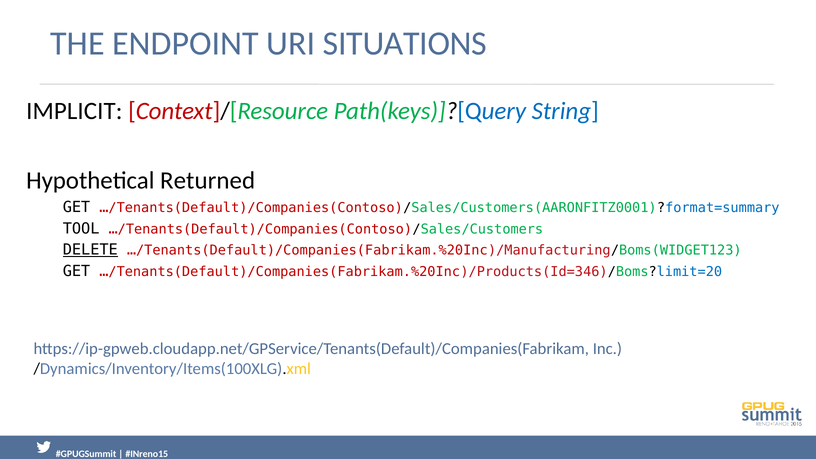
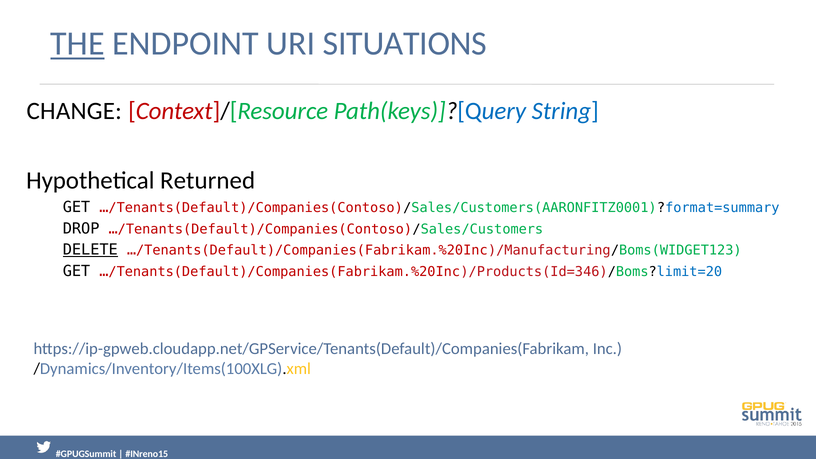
THE underline: none -> present (78, 44)
IMPLICIT: IMPLICIT -> CHANGE (74, 111)
TOOL: TOOL -> DROP (81, 229)
